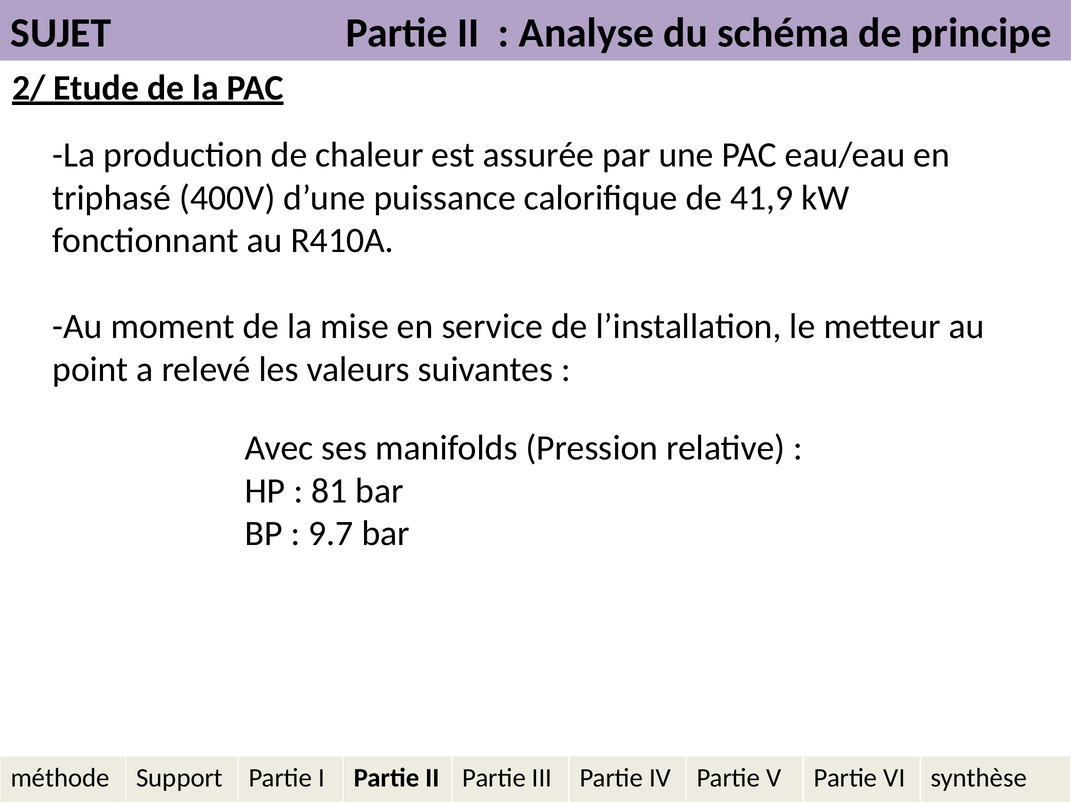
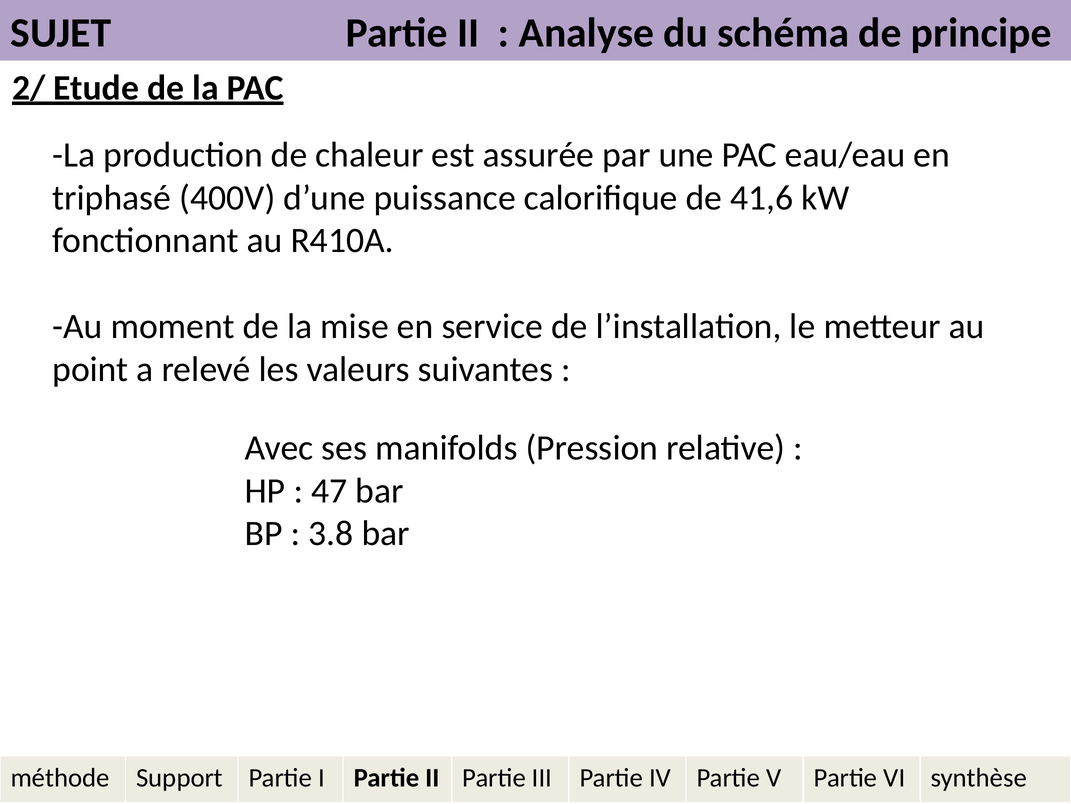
41,9: 41,9 -> 41,6 (762, 198)
81: 81 -> 47 (329, 490)
9.7: 9.7 -> 3.8 (331, 533)
